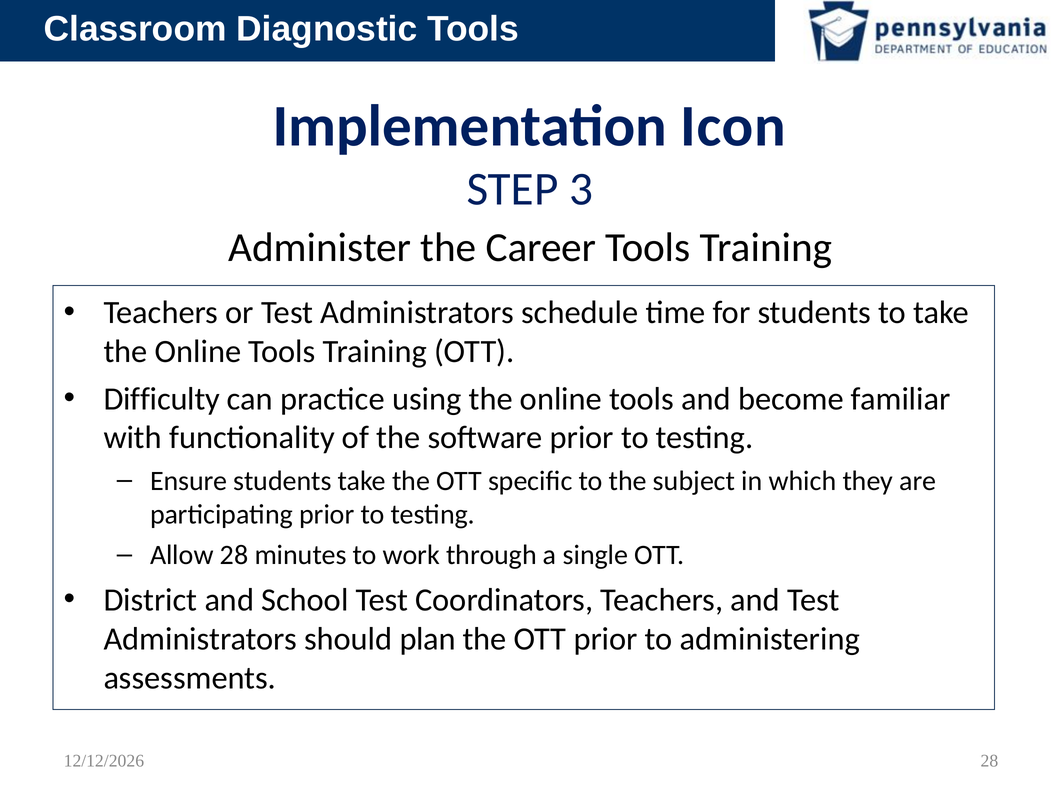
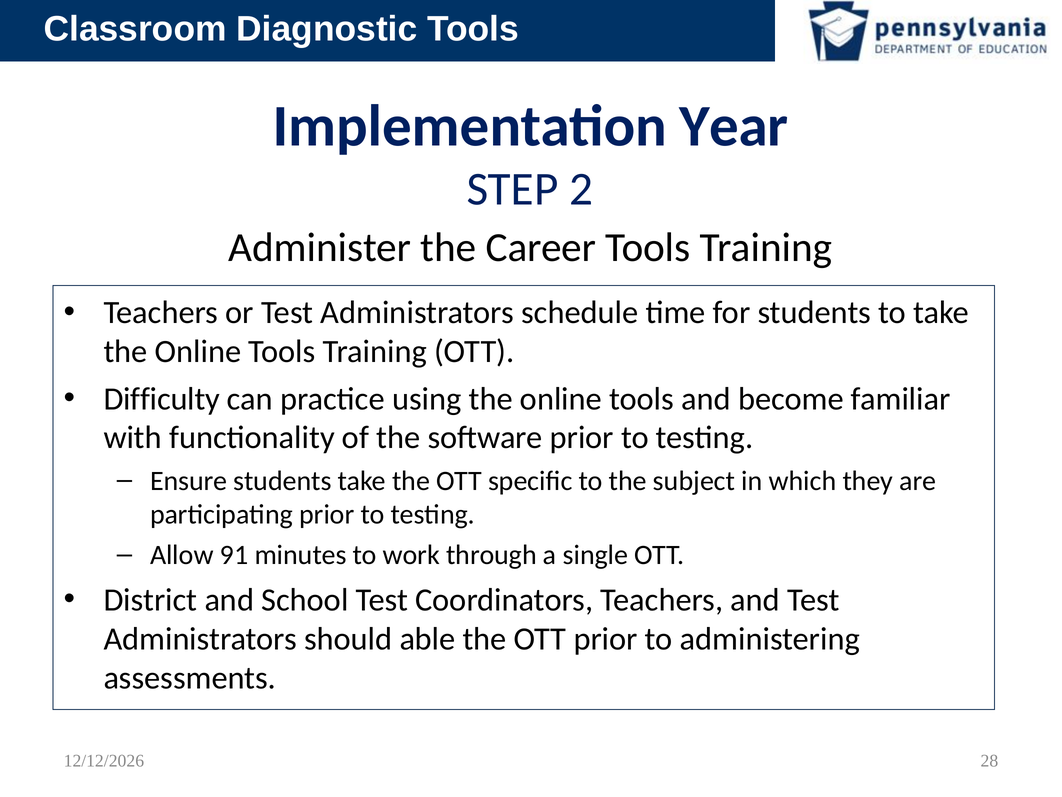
Icon: Icon -> Year (734, 126)
3: 3 -> 2 (581, 189)
Allow 28: 28 -> 91 (234, 555)
plan: plan -> able (427, 639)
